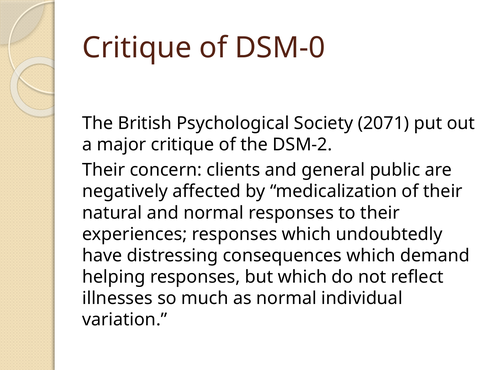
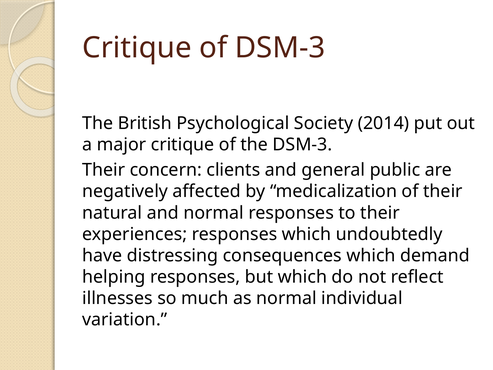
of DSM-0: DSM-0 -> DSM-3 (280, 48)
2071: 2071 -> 2014 (383, 123)
the DSM-2: DSM-2 -> DSM-3 (302, 144)
